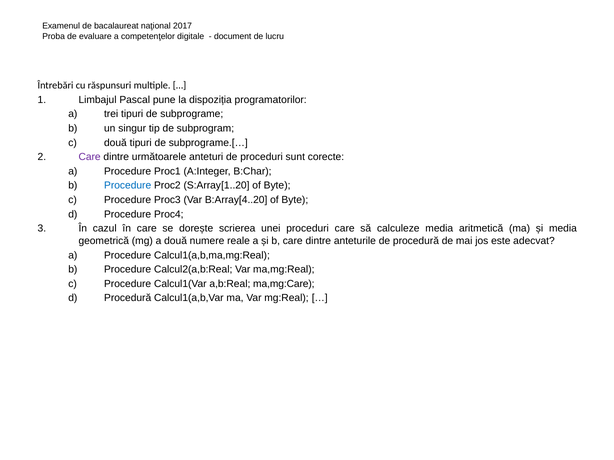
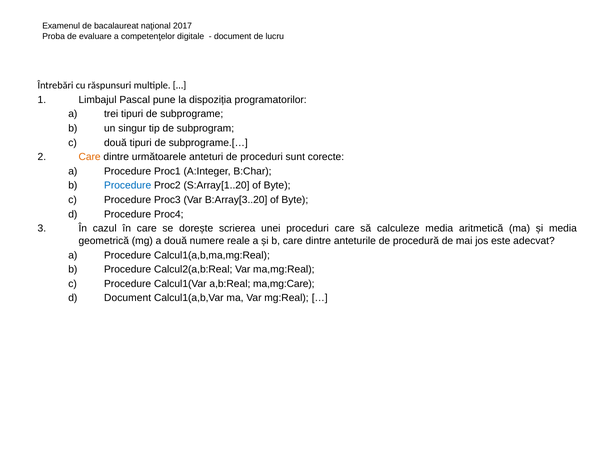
Care colour: purple -> orange (90, 157)
B:Array[4..20: B:Array[4..20 -> B:Array[3..20 (236, 200)
Procedură: Procedură -> Document (128, 298)
